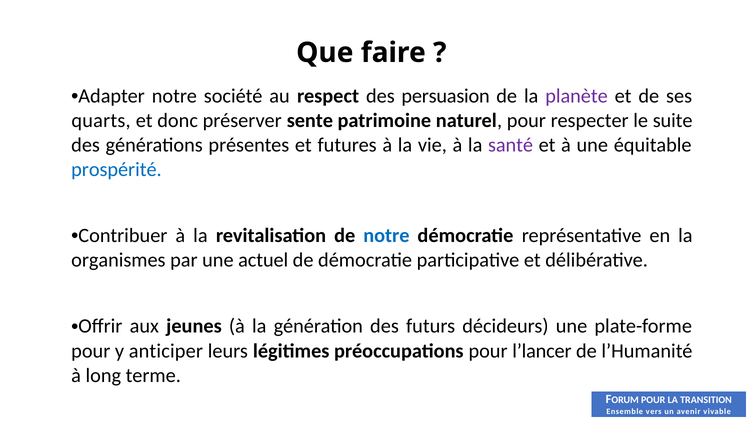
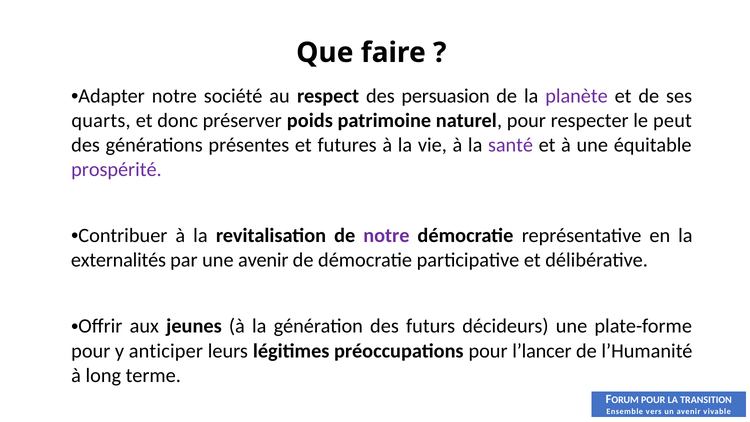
sente: sente -> poids (310, 121)
suite: suite -> peut (672, 121)
prospérité colour: blue -> purple (116, 170)
notre colour: blue -> purple (386, 236)
organismes: organismes -> externalités (118, 260)
une actuel: actuel -> avenir (263, 260)
